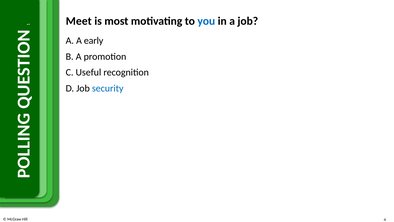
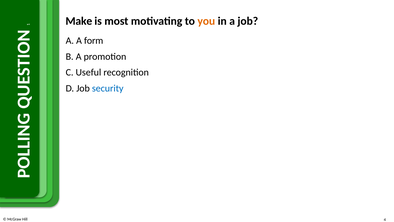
Meet: Meet -> Make (79, 21)
you colour: blue -> orange (206, 21)
early: early -> form (94, 41)
